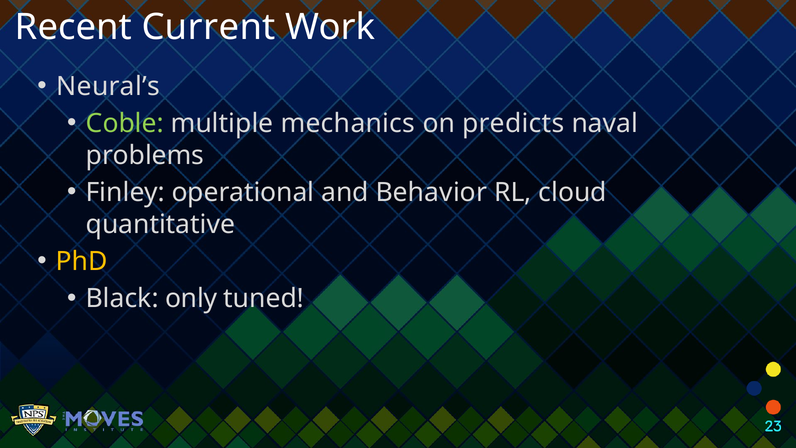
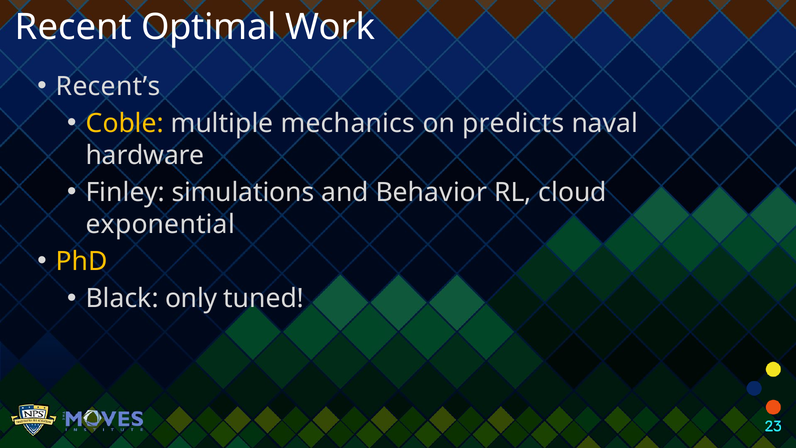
Current: Current -> Optimal (209, 27)
Neural’s: Neural’s -> Recent’s (108, 86)
Coble colour: light green -> yellow (125, 123)
problems: problems -> hardware (145, 155)
operational: operational -> simulations (243, 192)
quantitative: quantitative -> exponential (160, 224)
